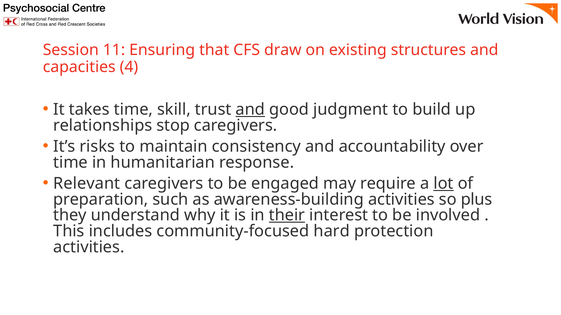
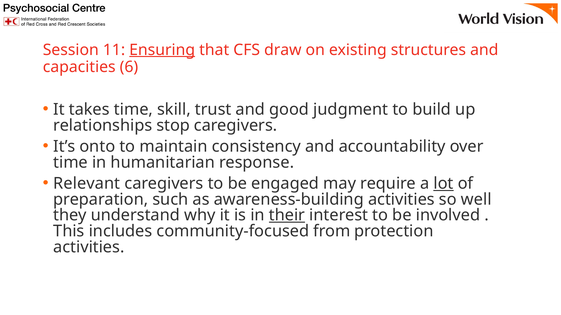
Ensuring underline: none -> present (162, 50)
4: 4 -> 6 (129, 67)
and underline: present -> none (250, 110)
risks: risks -> onto (97, 147)
plus: plus -> well (476, 200)
hard: hard -> from (332, 232)
